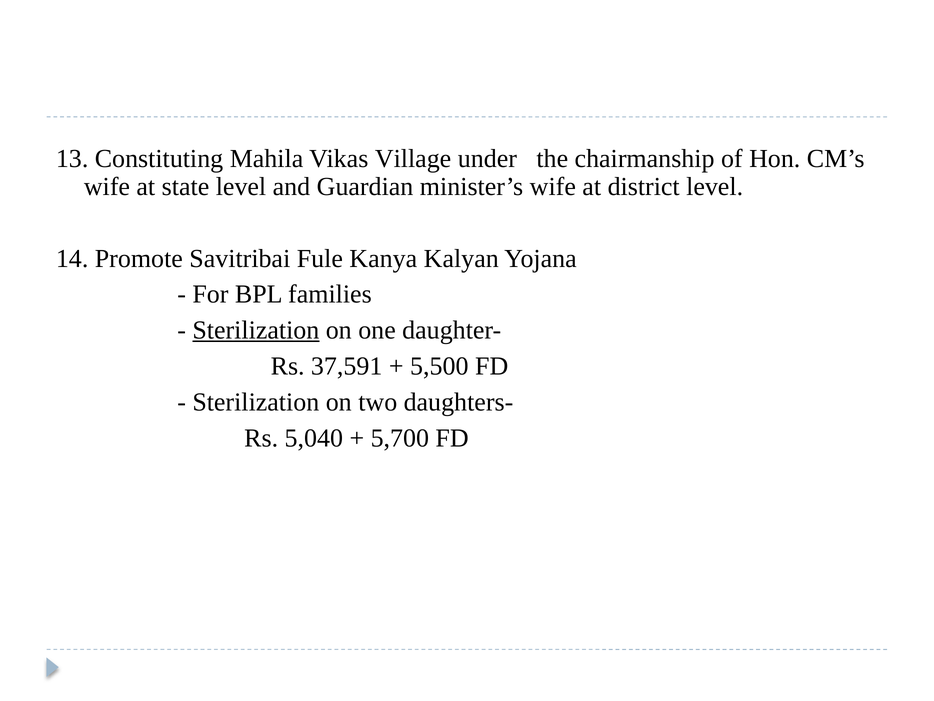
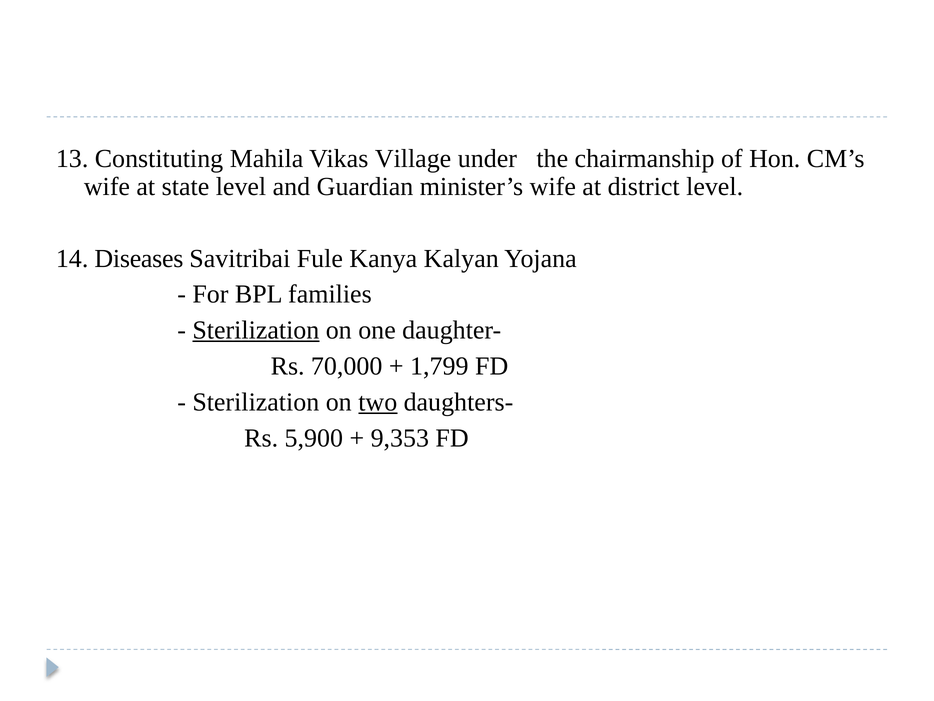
Promote: Promote -> Diseases (139, 258)
37,591: 37,591 -> 70,000 (347, 366)
5,500: 5,500 -> 1,799 (439, 366)
two underline: none -> present (378, 402)
5,040: 5,040 -> 5,900 (314, 438)
5,700: 5,700 -> 9,353 (400, 438)
